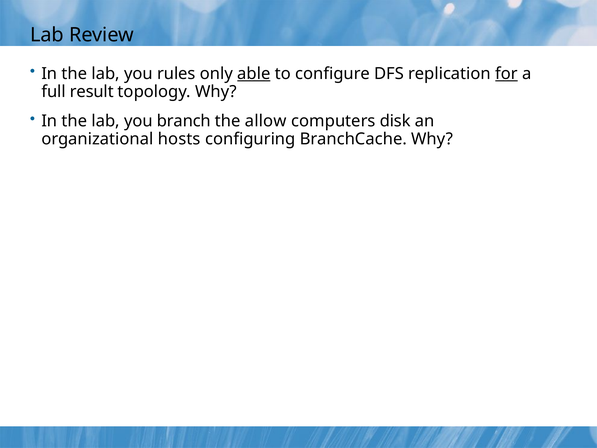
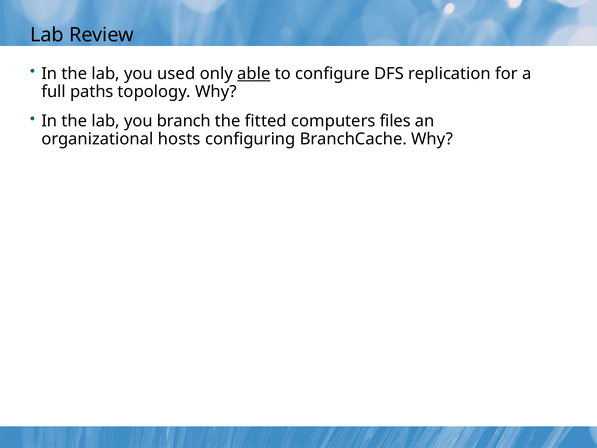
rules: rules -> used (176, 74)
for underline: present -> none (507, 74)
result: result -> paths (92, 92)
allow: allow -> fitted (266, 121)
disk: disk -> files (395, 121)
